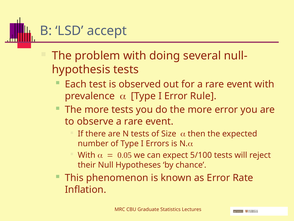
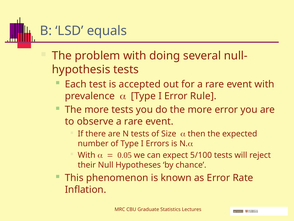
accept: accept -> equals (107, 31)
observed: observed -> accepted (140, 84)
